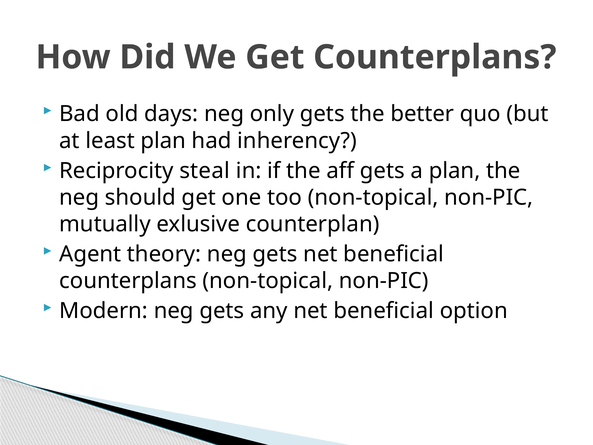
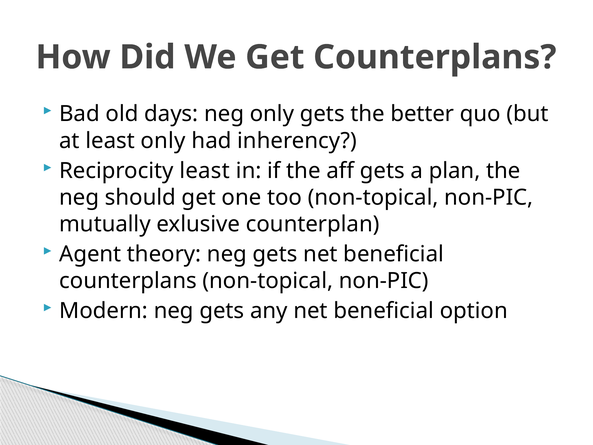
least plan: plan -> only (163, 141)
Reciprocity steal: steal -> least (205, 171)
